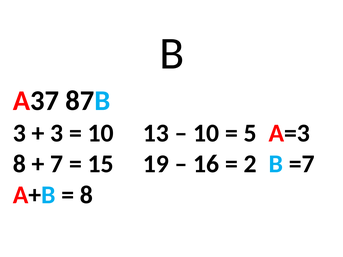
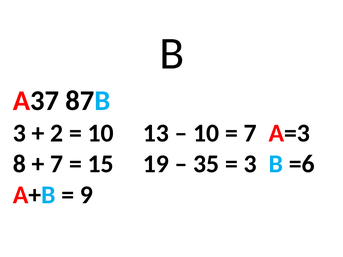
3: 3 -> 2 (57, 133)
5: 5 -> 7 (250, 133)
16: 16 -> 35 (206, 164)
2: 2 -> 3 (250, 164)
=7: =7 -> =6 (302, 164)
8: 8 -> 9 (86, 195)
